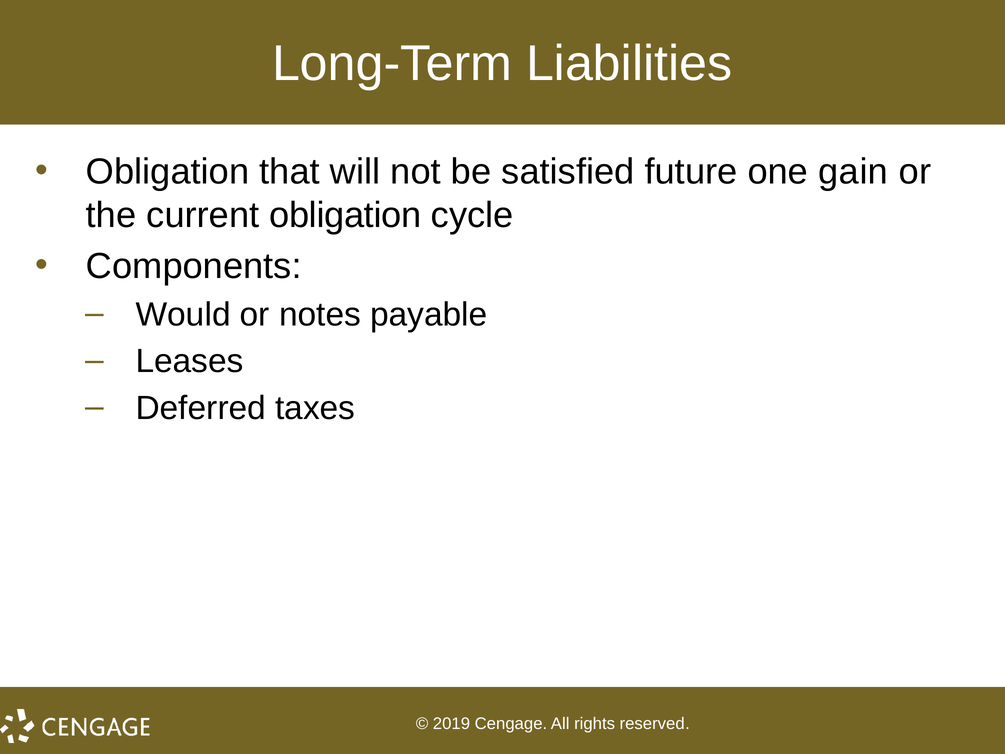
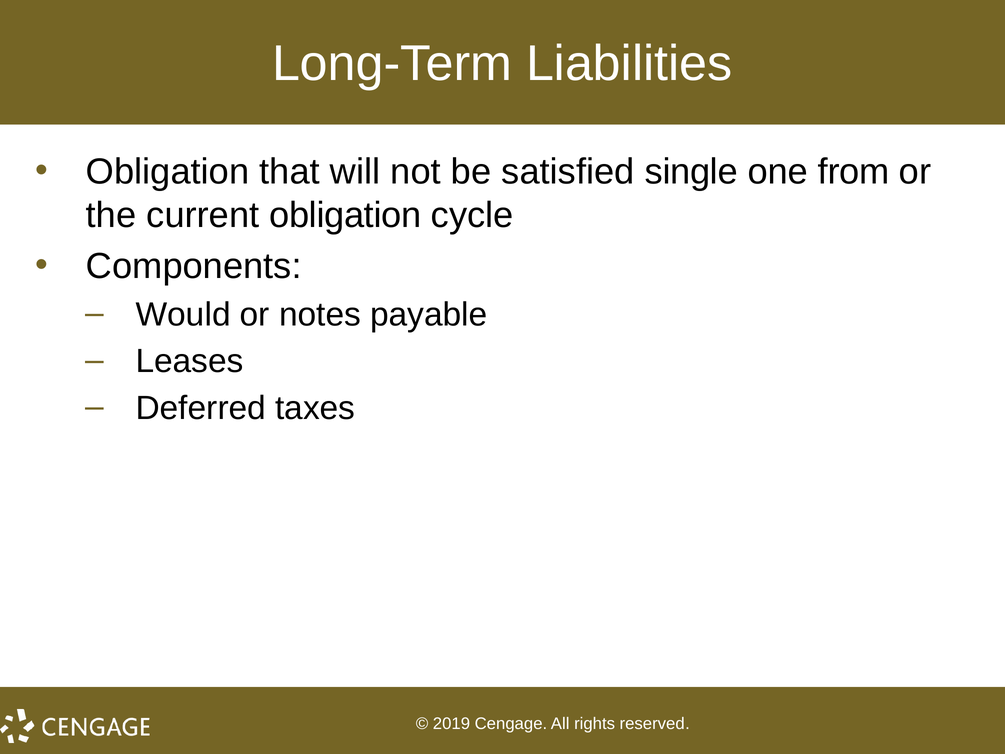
future: future -> single (691, 172)
gain: gain -> from (854, 172)
